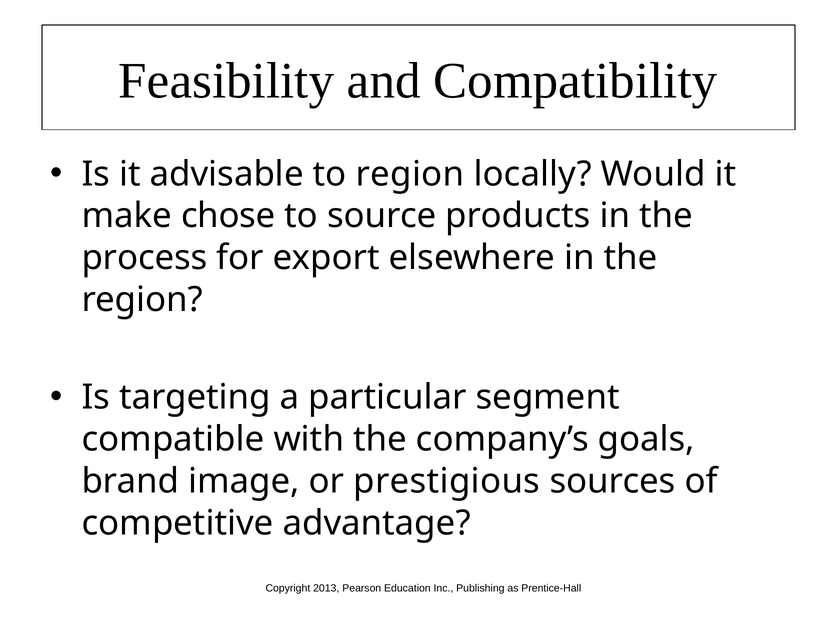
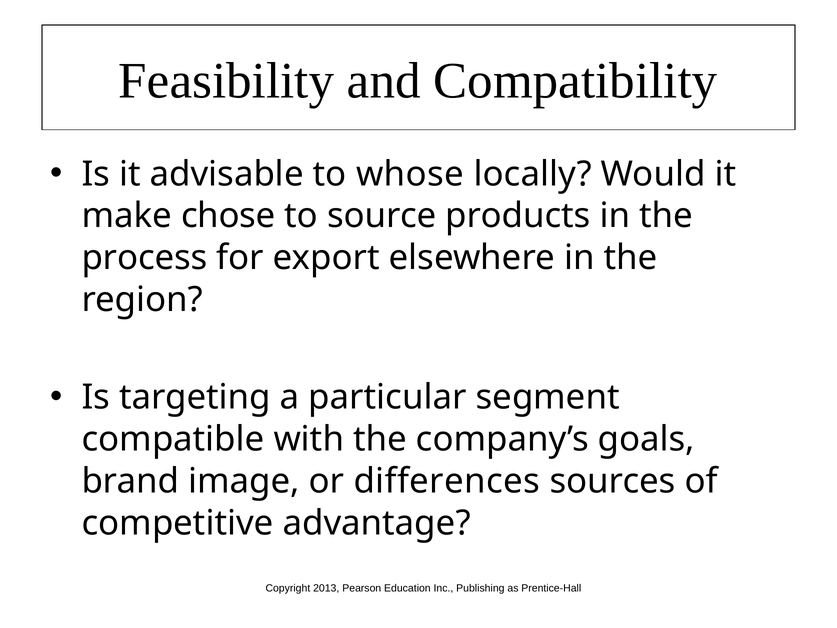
to region: region -> whose (410, 174)
prestigious: prestigious -> differences (447, 481)
